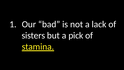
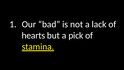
sisters: sisters -> hearts (33, 35)
